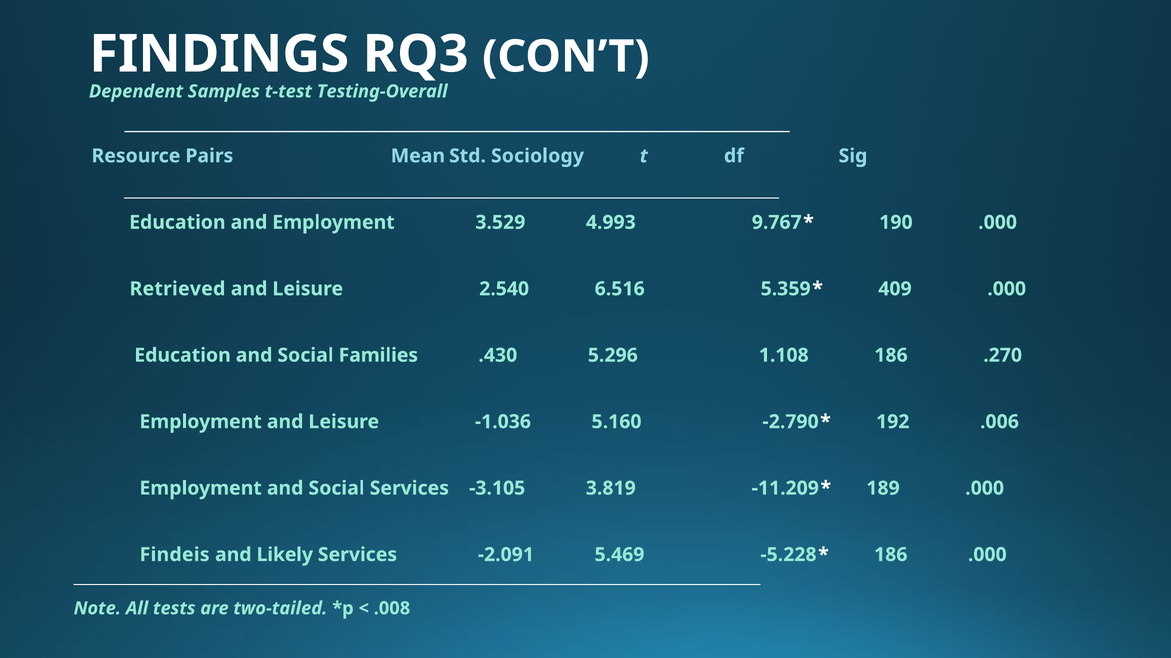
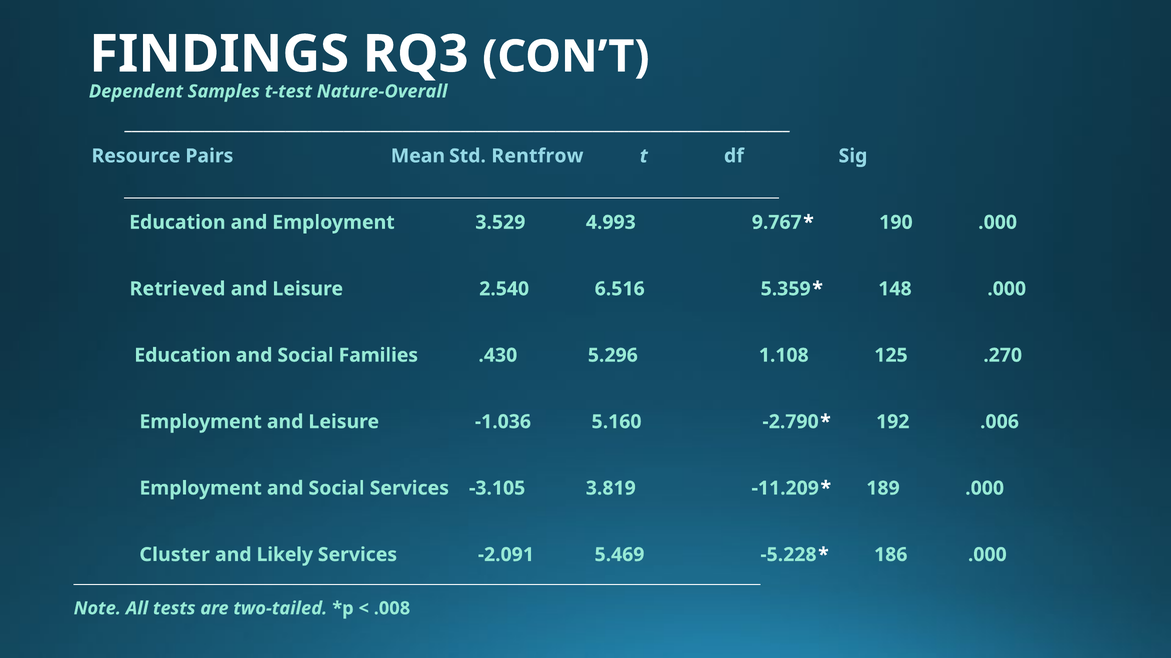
Testing-Overall: Testing-Overall -> Nature-Overall (382, 91)
Sociology: Sociology -> Rentfrow (537, 156)
409: 409 -> 148 (895, 289)
1.108 186: 186 -> 125 (891, 356)
Findeis: Findeis -> Cluster (175, 555)
